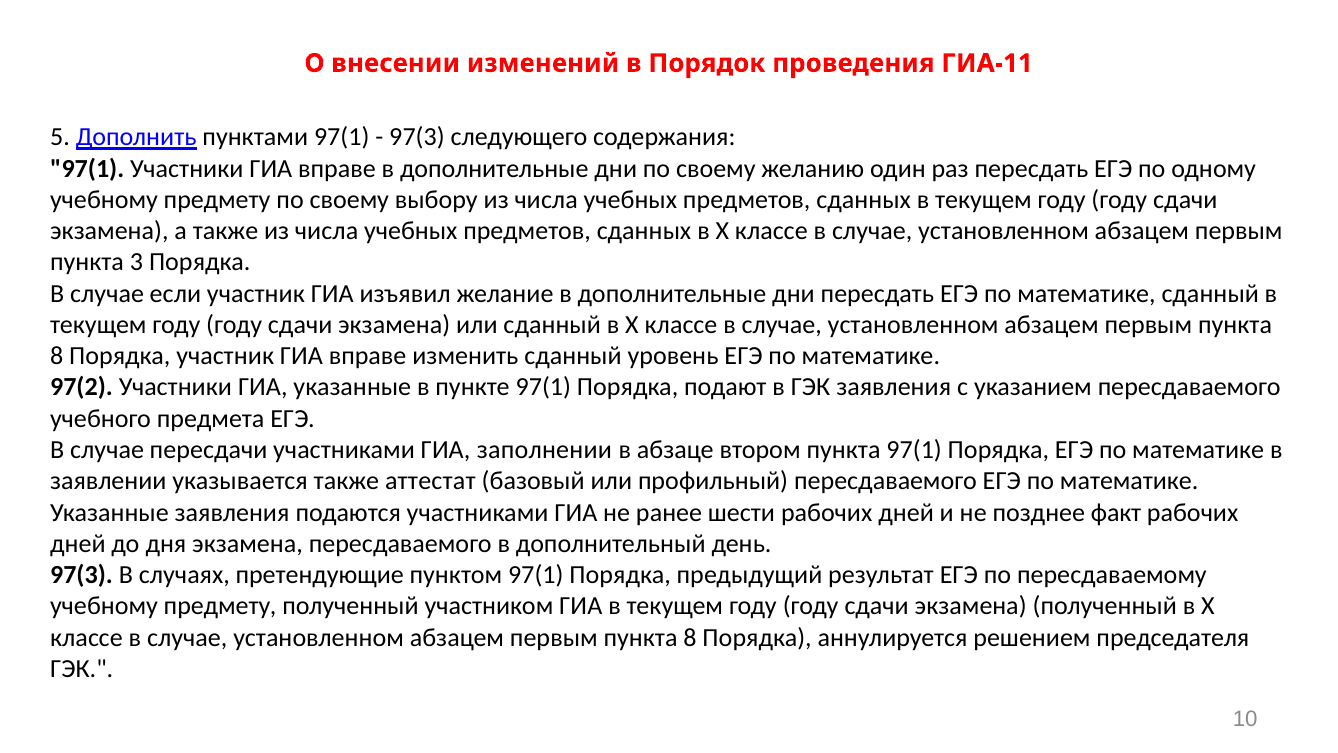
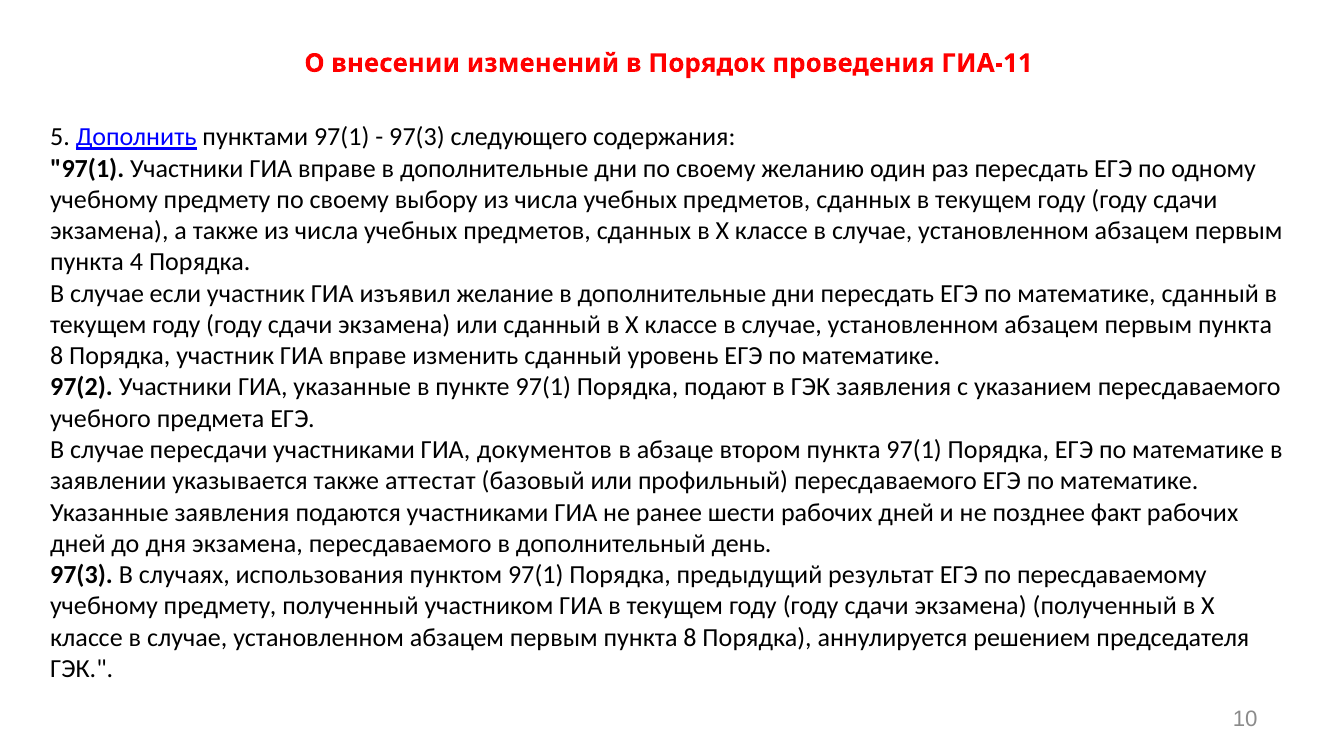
3: 3 -> 4 (137, 262)
заполнении: заполнении -> документов (544, 450)
претендующие: претендующие -> использования (320, 575)
